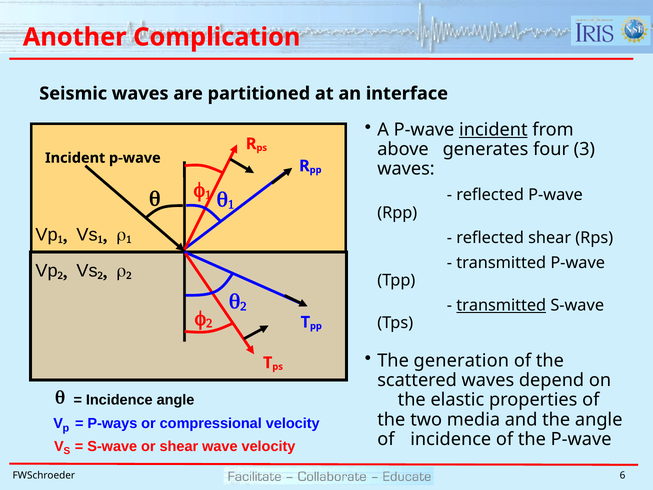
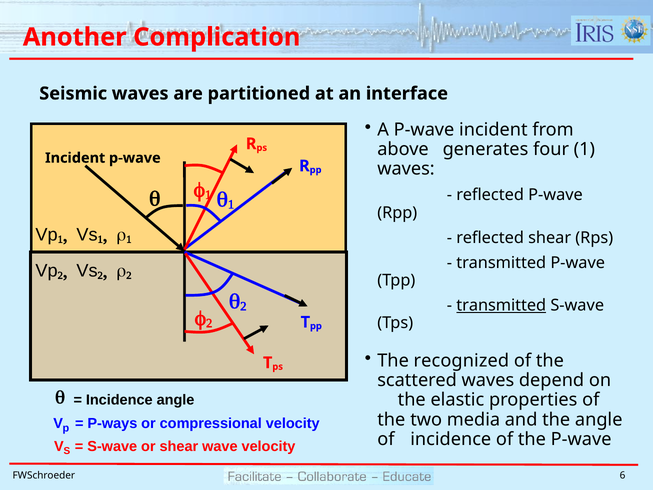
incident underline: present -> none (493, 130)
four 3: 3 -> 1 (584, 149)
generation: generation -> recognized (461, 361)
